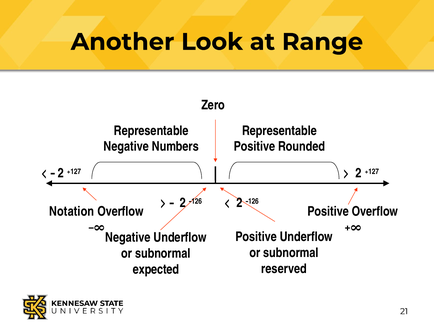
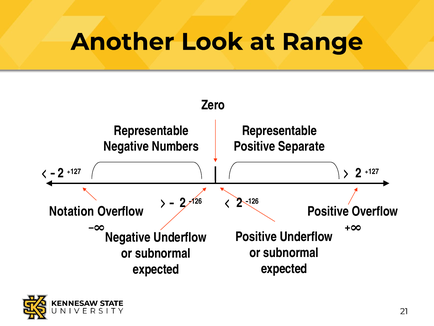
Rounded: Rounded -> Separate (302, 146)
reserved: reserved -> expected (284, 268)
